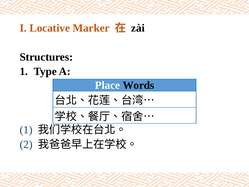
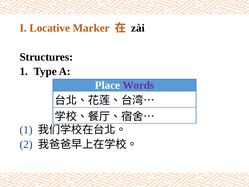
Words colour: black -> purple (138, 85)
